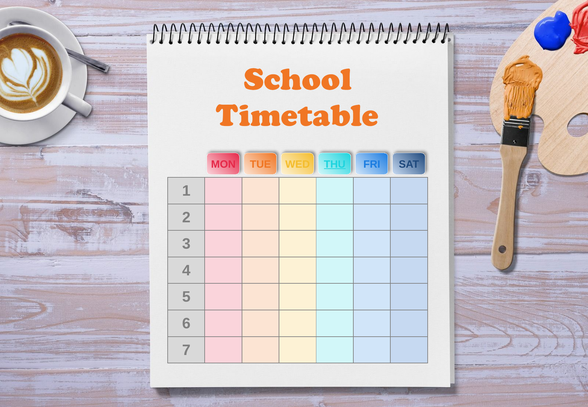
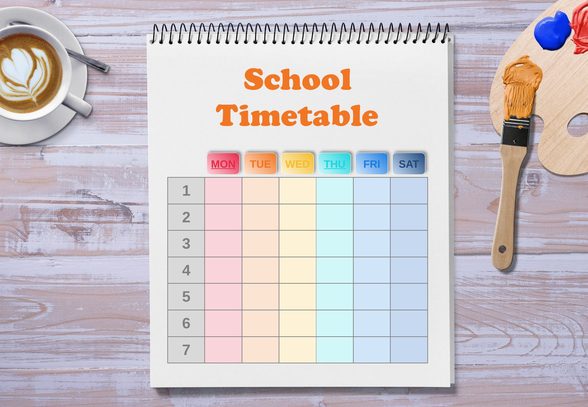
MON underline: none -> present (223, 164)
